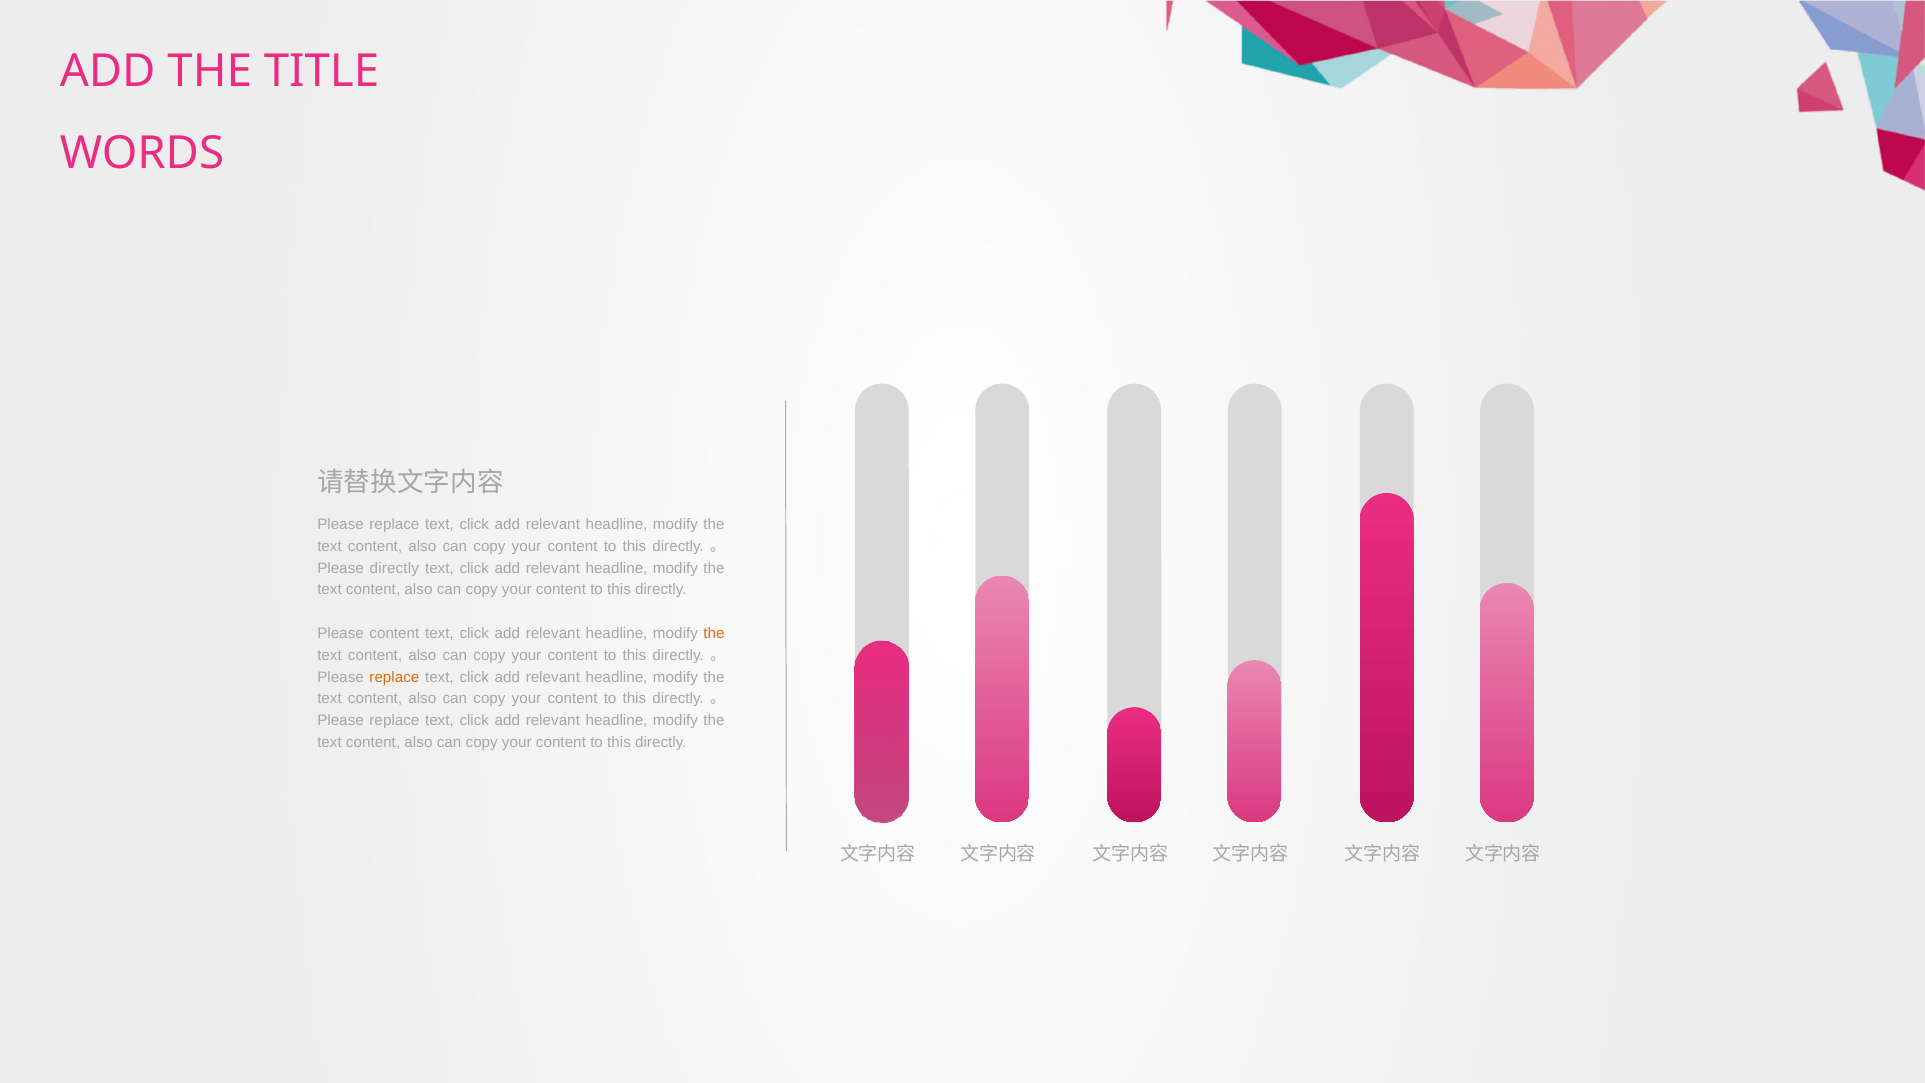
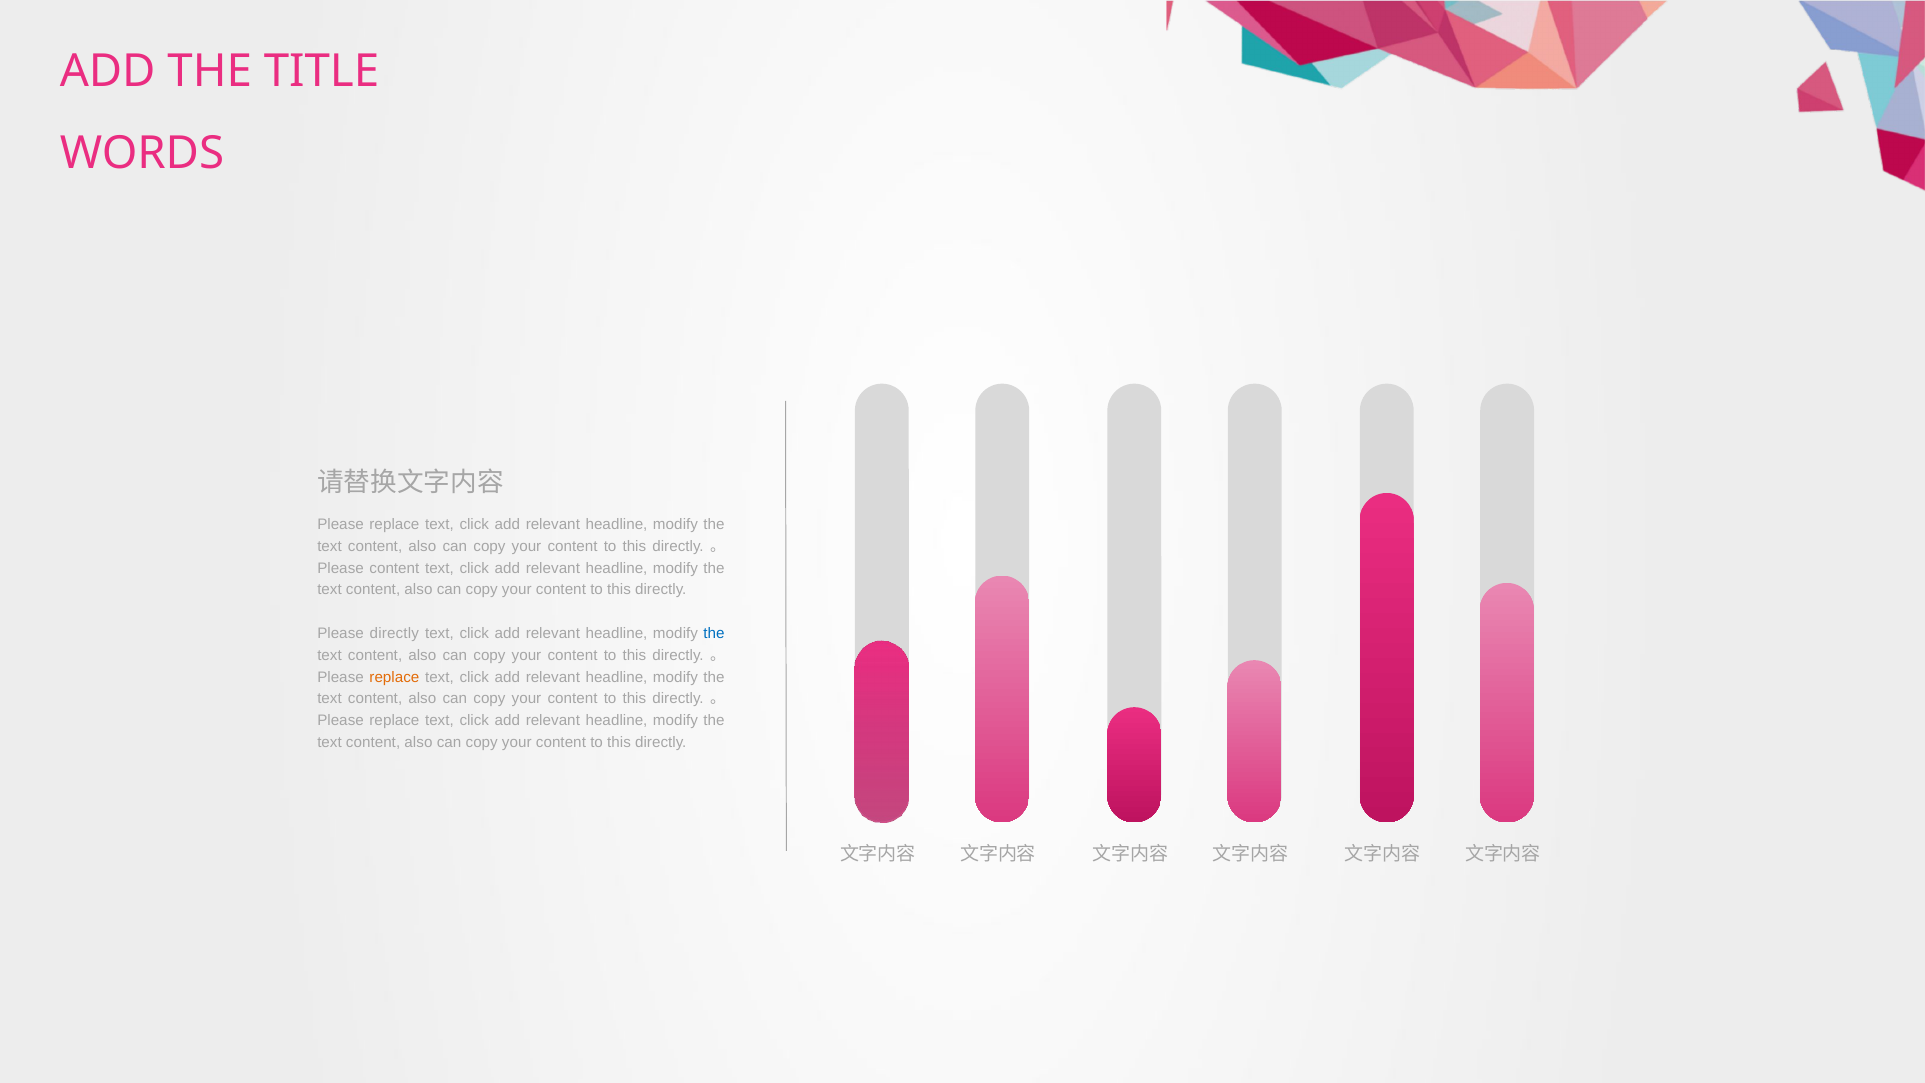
Please directly: directly -> content (394, 568)
Please content: content -> directly (394, 633)
the colour: orange -> blue (714, 633)
